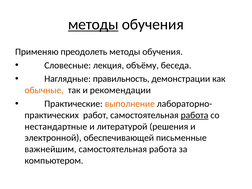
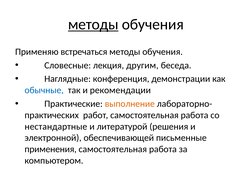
преодолеть: преодолеть -> встречаться (84, 52)
объёму: объёму -> другим (142, 65)
правильность: правильность -> конференция (121, 79)
обычные colour: orange -> blue (44, 90)
работа underline: present -> none (195, 115)
важнейшим: важнейшим -> применения (51, 149)
